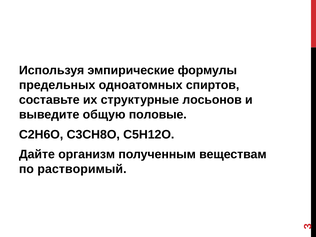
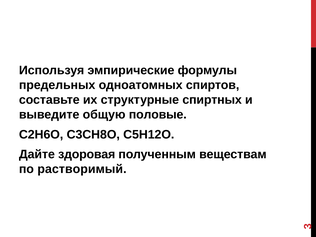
лосьонов: лосьонов -> спиртных (212, 100)
организм: организм -> здоровая (87, 154)
